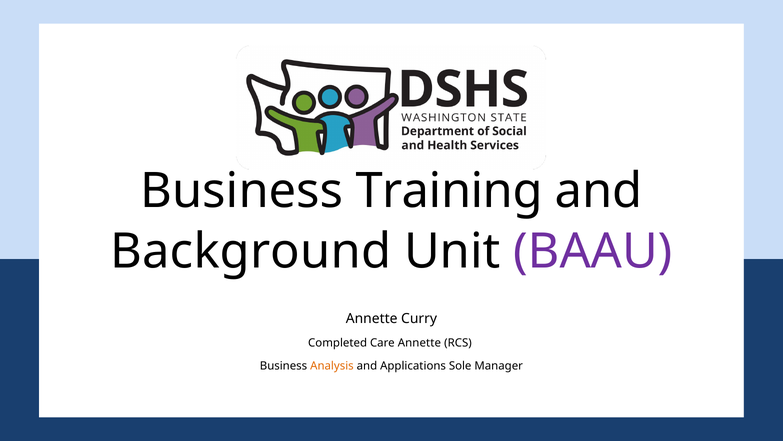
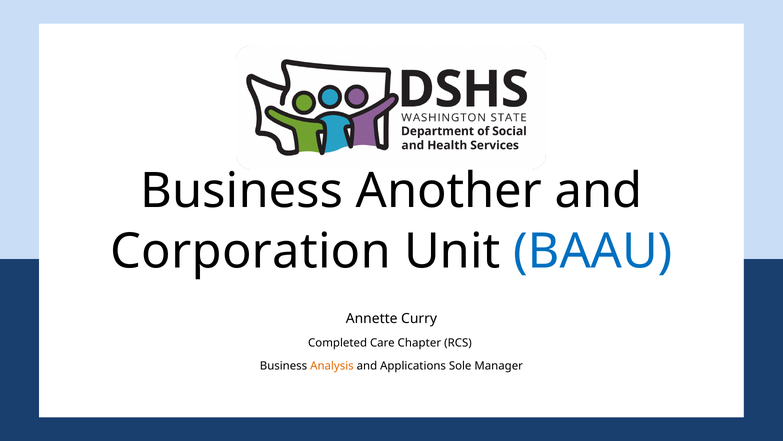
Training: Training -> Another (449, 191)
Background: Background -> Corporation (251, 251)
BAAU colour: purple -> blue (593, 251)
Care Annette: Annette -> Chapter (419, 343)
